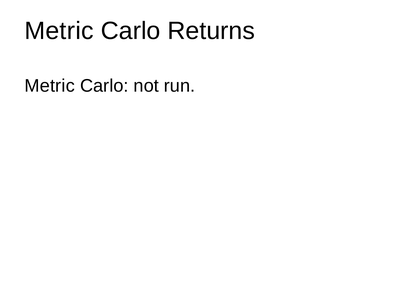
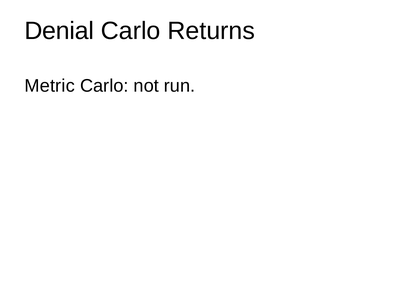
Metric: Metric -> Denial (59, 31)
